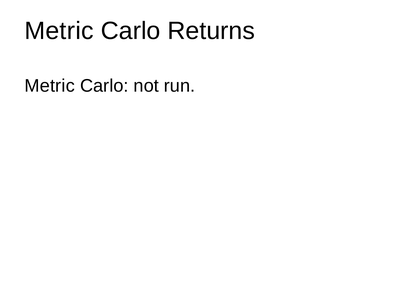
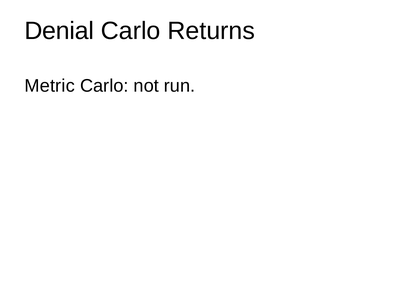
Metric: Metric -> Denial (59, 31)
